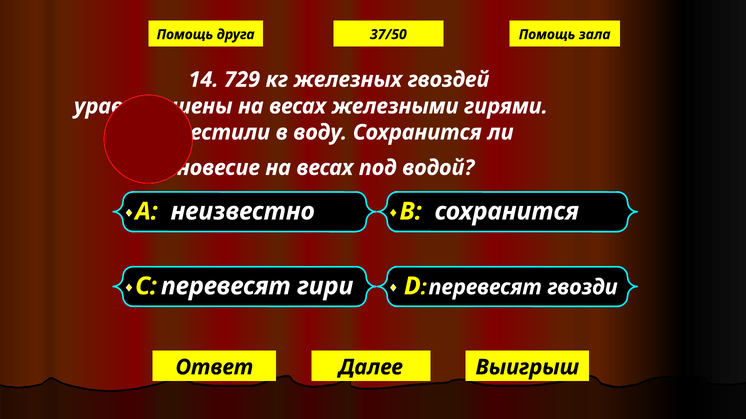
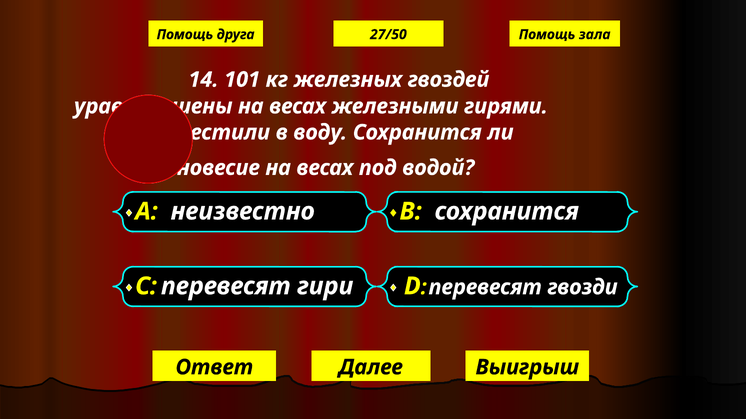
37/50: 37/50 -> 27/50 (388, 35)
729: 729 -> 101 (242, 80)
